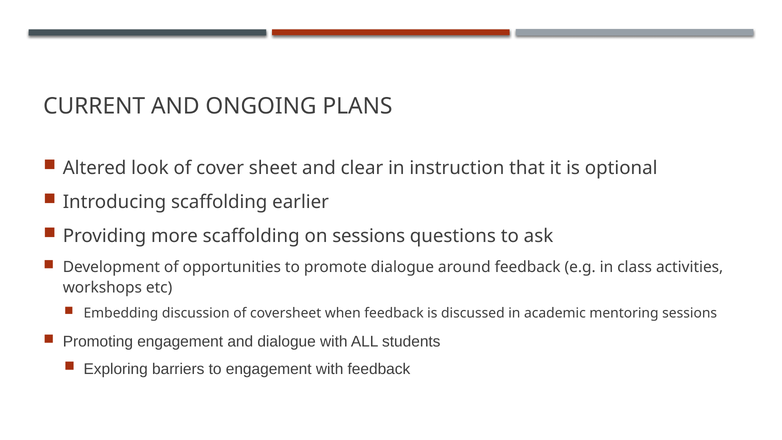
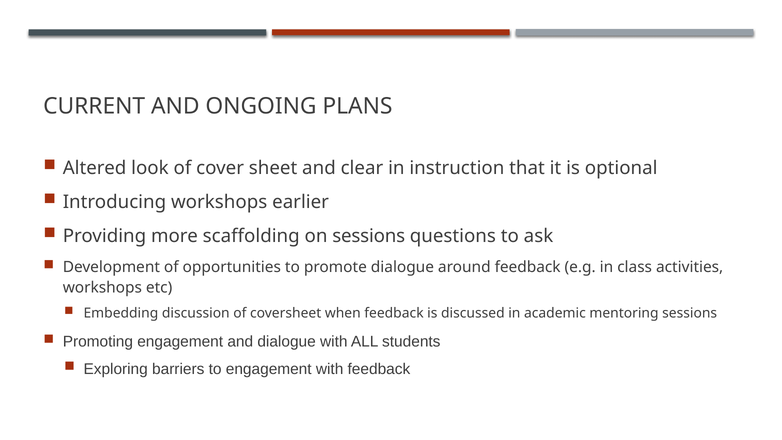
Introducing scaffolding: scaffolding -> workshops (219, 202)
